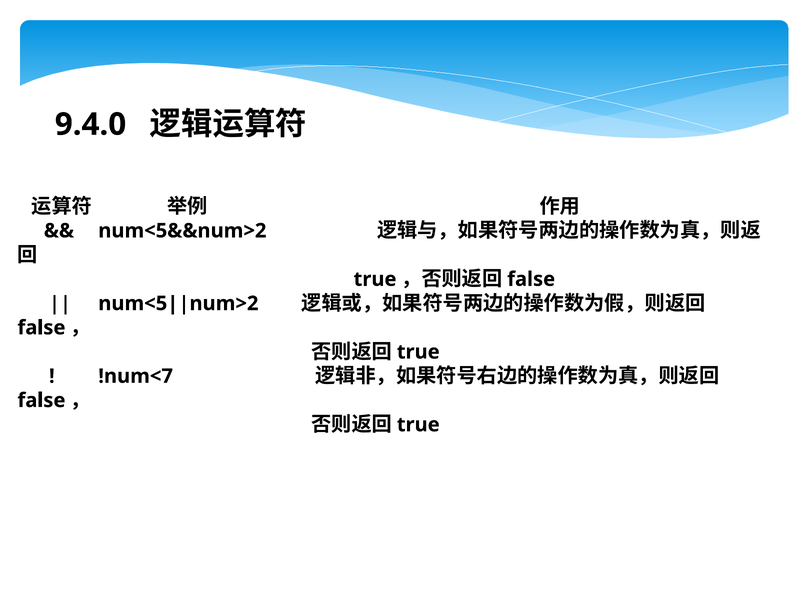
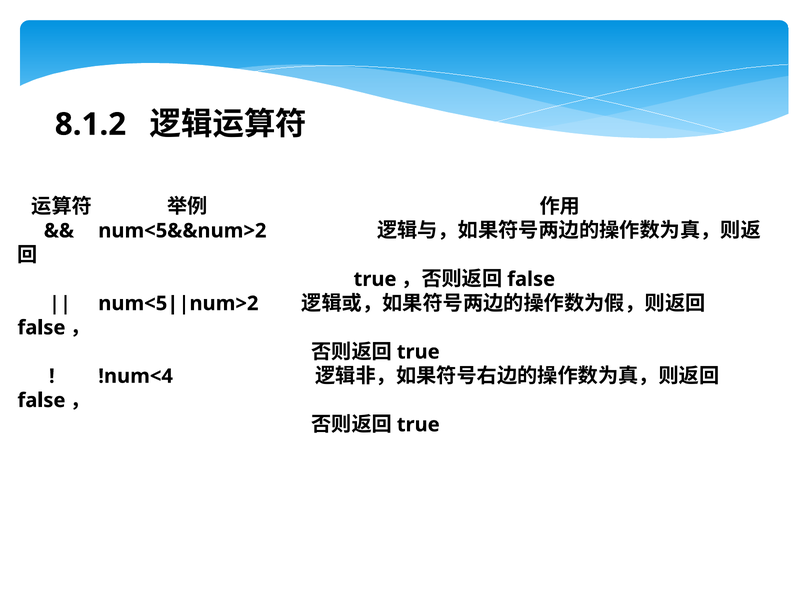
9.4.0: 9.4.0 -> 8.1.2 (91, 124)
!num<7: !num<7 -> !num<4 (136, 376)
